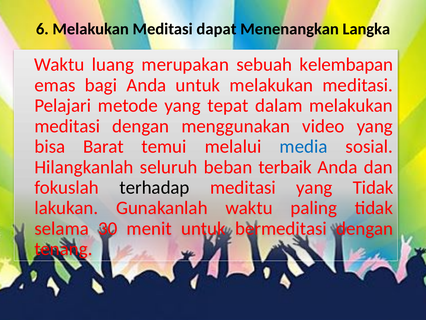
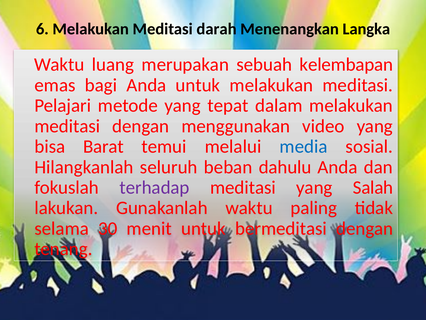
dapat: dapat -> darah (216, 29)
terbaik: terbaik -> dahulu (285, 167)
terhadap colour: black -> purple (155, 187)
yang Tidak: Tidak -> Salah (373, 187)
